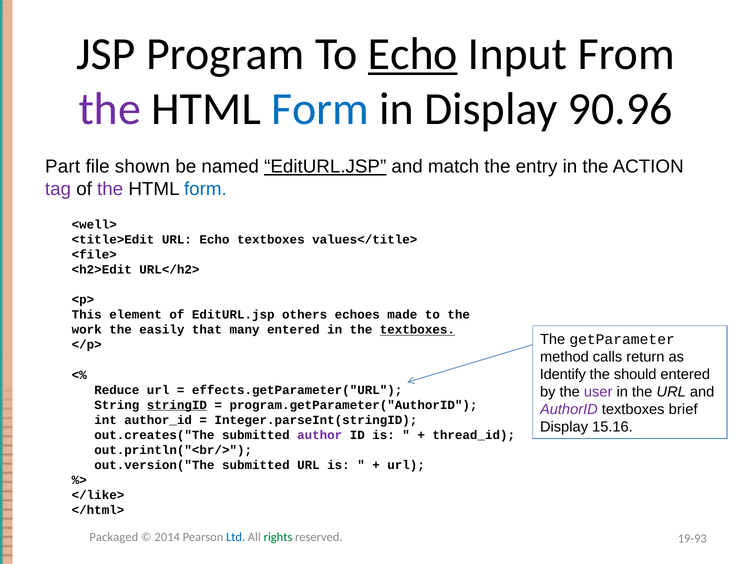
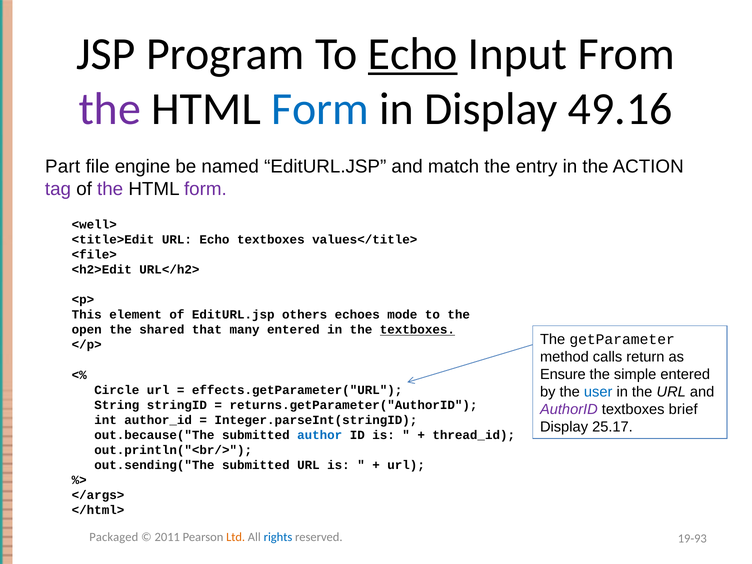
90.96: 90.96 -> 49.16 (620, 109)
shown: shown -> engine (143, 167)
EditURL.JSP underline: present -> none (325, 167)
form colour: blue -> purple (205, 189)
made: made -> mode (402, 315)
work: work -> open (87, 330)
easily: easily -> shared (162, 330)
Identify: Identify -> Ensure (563, 374)
should: should -> simple (635, 374)
Reduce: Reduce -> Circle (117, 390)
user colour: purple -> blue (598, 392)
stringID underline: present -> none (177, 405)
program.getParameter("AuthorID: program.getParameter("AuthorID -> returns.getParameter("AuthorID (354, 405)
15.16: 15.16 -> 25.17 (612, 427)
out.creates("The: out.creates("The -> out.because("The (154, 435)
author colour: purple -> blue (320, 435)
out.version("The: out.version("The -> out.sending("The (154, 465)
</like>: </like> -> </args> (98, 495)
2014: 2014 -> 2011 (167, 537)
Ltd colour: blue -> orange (236, 537)
rights colour: green -> blue (278, 537)
